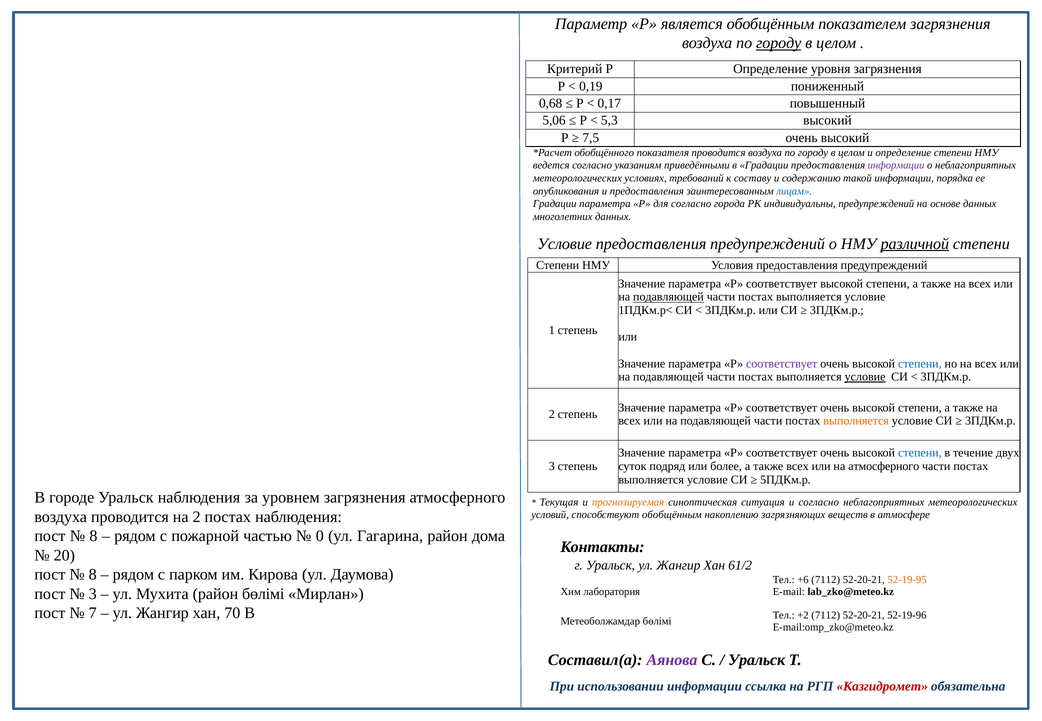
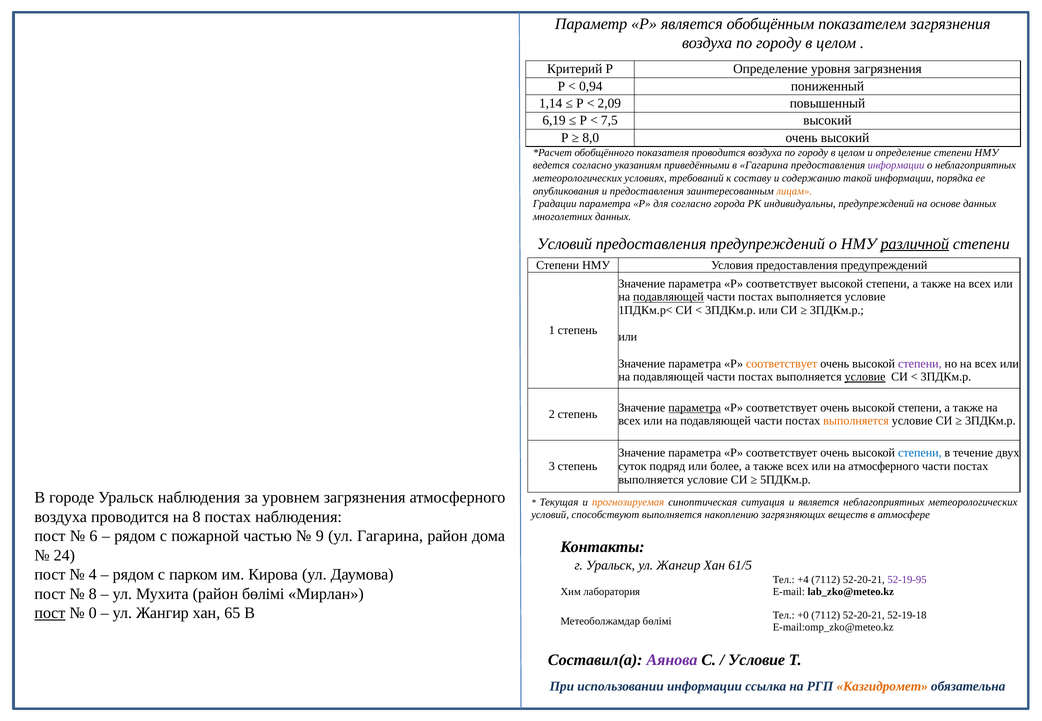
городу underline: present -> none (779, 43)
0,19: 0,19 -> 0,94 (591, 86)
0,68: 0,68 -> 1,14 (551, 103)
0,17: 0,17 -> 2,09 (609, 103)
5,06: 5,06 -> 6,19 (554, 121)
5,3: 5,3 -> 7,5 (609, 121)
7,5: 7,5 -> 8,0 (591, 138)
в Градации: Градации -> Гагарина (764, 166)
лицам colour: blue -> orange (794, 191)
Условие: Условие -> Условий (565, 244)
соответствует colour: purple -> orange (782, 364)
степени colour: blue -> purple (920, 364)
параметра underline: none -> present (695, 408)
и согласно: согласно -> является (819, 502)
на 2: 2 -> 8 (197, 517)
способствуют обобщённым: обобщённым -> выполняется (672, 515)
8: 8 -> 6 (94, 536)
0: 0 -> 9 (320, 536)
20: 20 -> 24 (64, 556)
61/2: 61/2 -> 61/5 (740, 566)
8: 8 -> 4 (93, 575)
+6: +6 -> +4 (803, 580)
52-19-95 colour: orange -> purple (907, 580)
3: 3 -> 8 (93, 594)
пост underline: none -> present (50, 613)
7: 7 -> 0 (93, 613)
70: 70 -> 65 (232, 613)
+2: +2 -> +0 (803, 616)
52-19-96: 52-19-96 -> 52-19-18 (907, 616)
Уральск: Уральск -> Условие (757, 660)
Казгидромет colour: red -> orange (882, 687)
